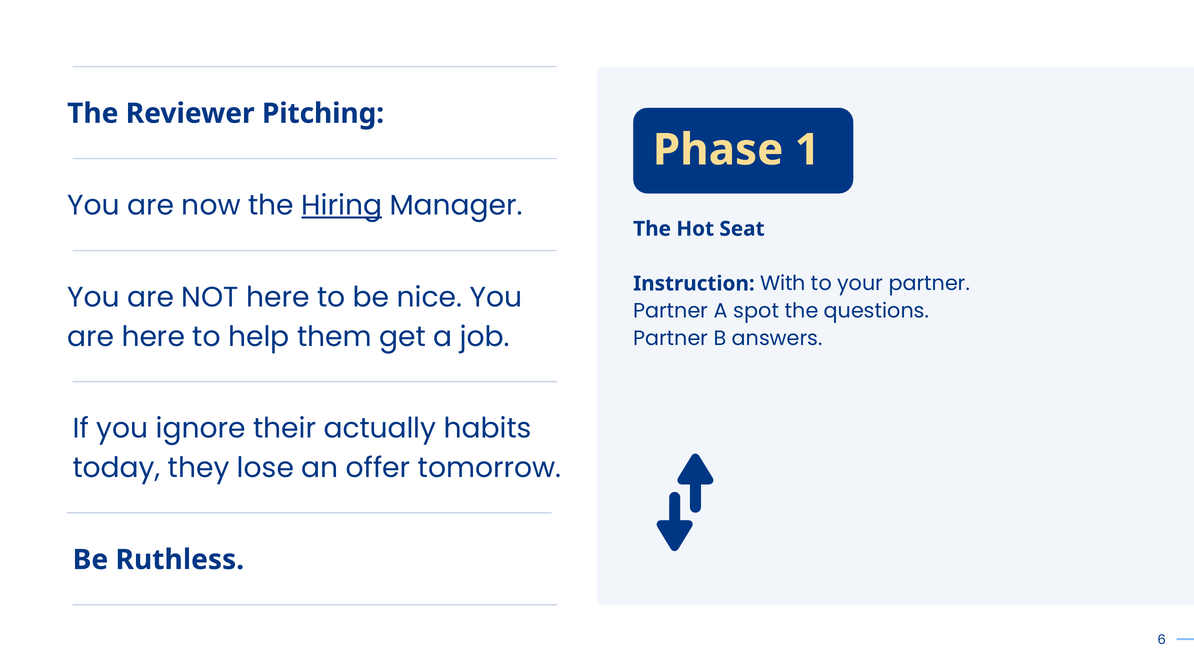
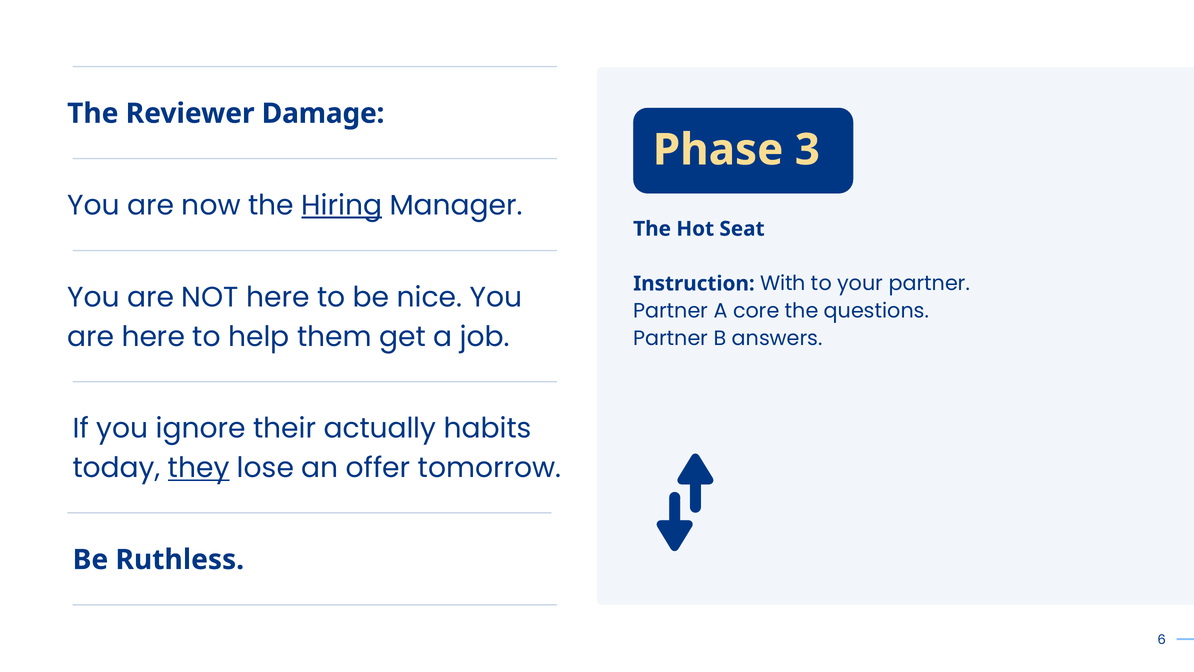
Pitching: Pitching -> Damage (323, 113)
1: 1 -> 3 (807, 150)
spot: spot -> core (756, 311)
they underline: none -> present (199, 468)
